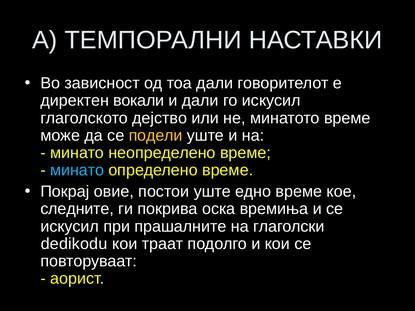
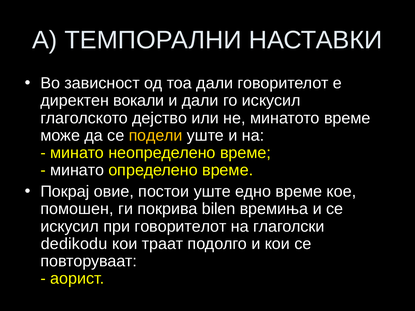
минато colour: light blue -> white (77, 170)
следните: следните -> помошен (77, 209)
оска: оска -> bilen (219, 209)
при прашалните: прашалните -> говорителот (180, 227)
